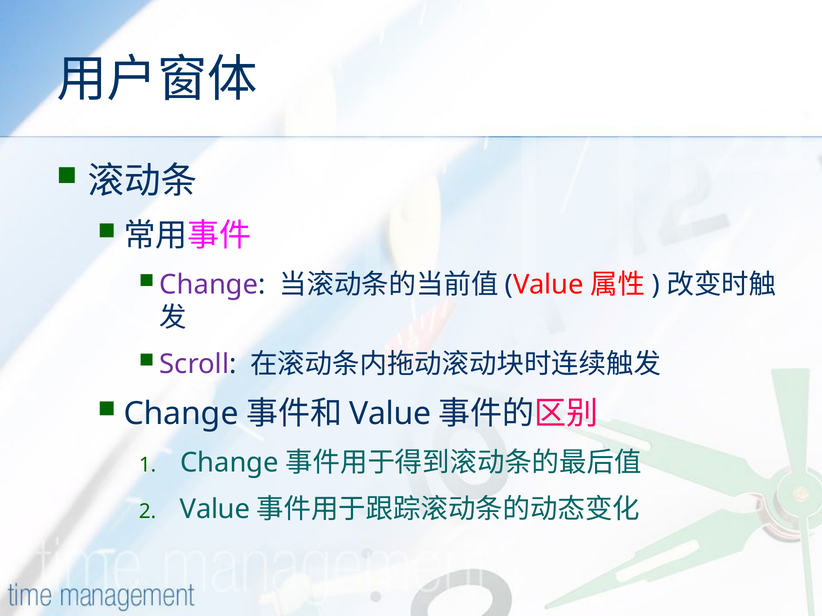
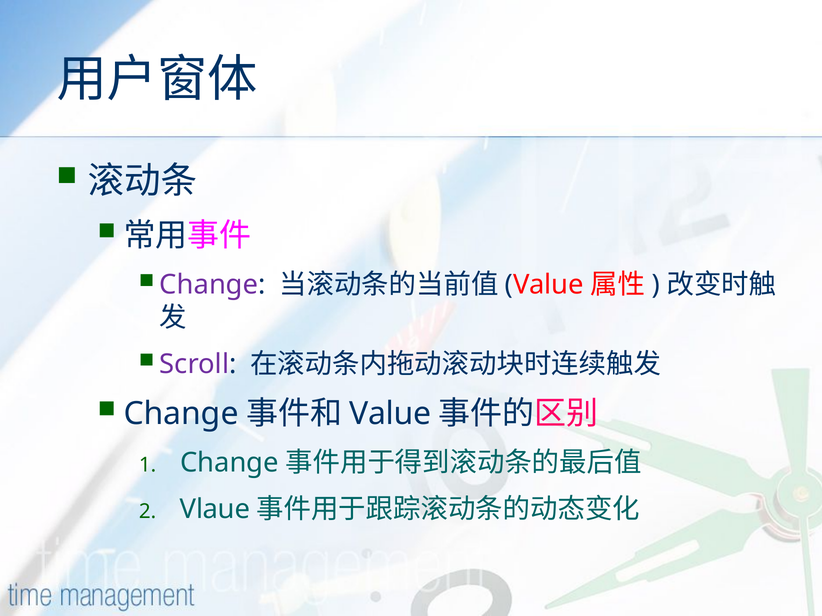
Value: Value -> Vlaue (215, 510)
